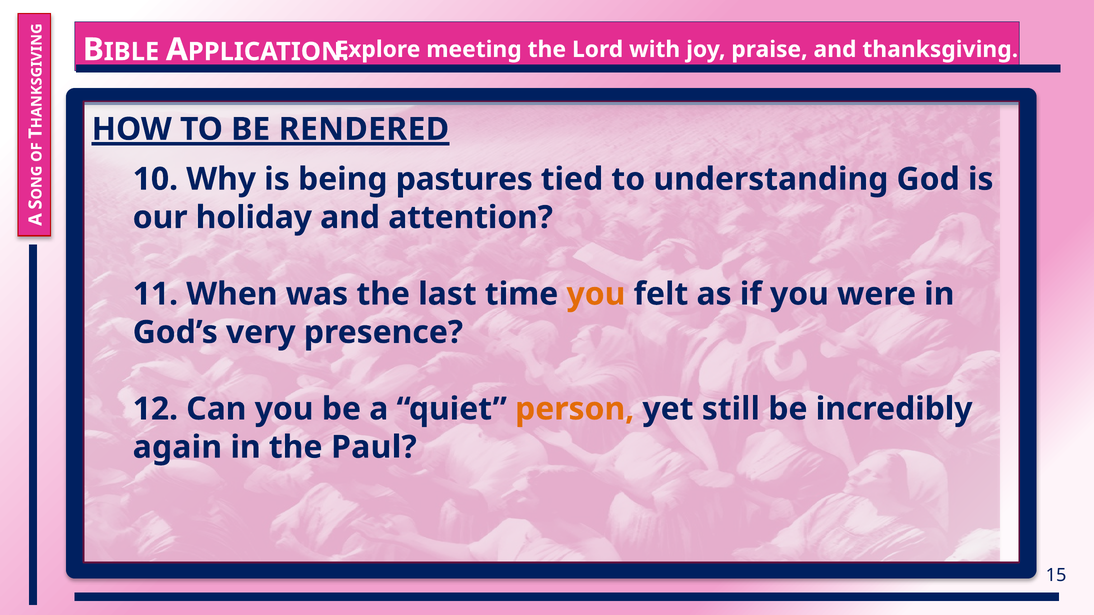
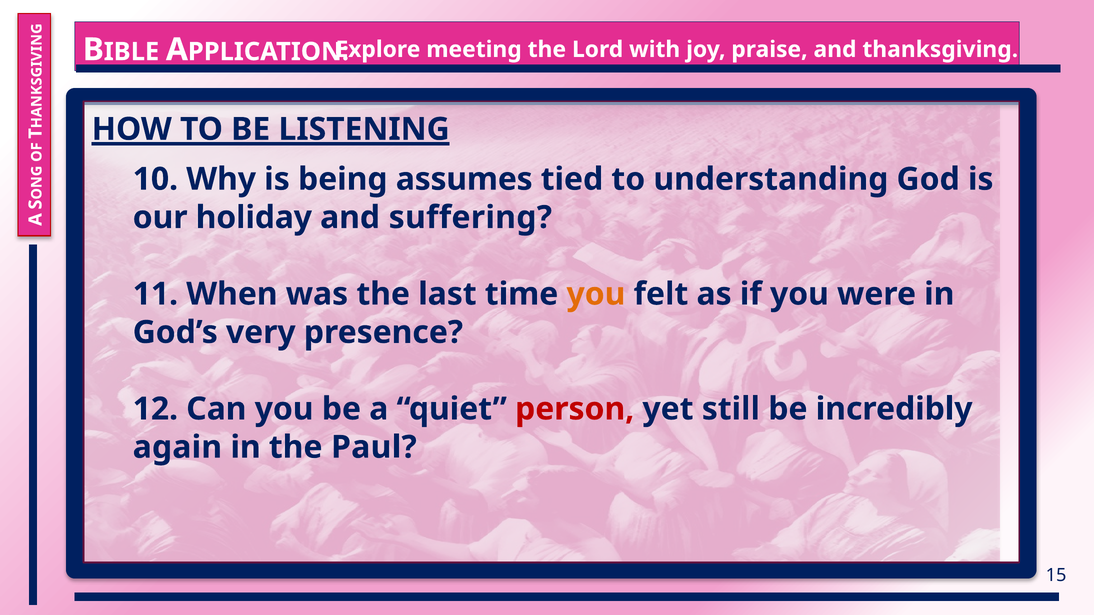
RENDERED: RENDERED -> LISTENING (364, 129)
pastures: pastures -> assumes (464, 179)
attention: attention -> suffering (470, 218)
person colour: orange -> red (575, 409)
